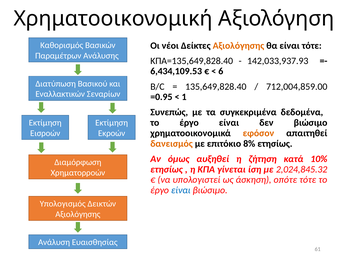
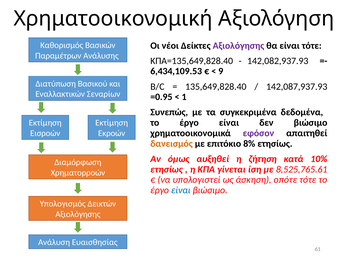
Αξιολόγησης colour: orange -> purple (238, 46)
142,033,937.93: 142,033,937.93 -> 142,082,937.93 (278, 61)
6: 6 -> 9 (221, 71)
712,004,859.00: 712,004,859.00 -> 142,087,937.93 (297, 87)
εφόσον colour: orange -> purple (258, 133)
2,024,845.32: 2,024,845.32 -> 8,525,765.61 (302, 169)
